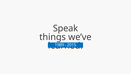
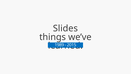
Speak: Speak -> Slides (65, 28)
